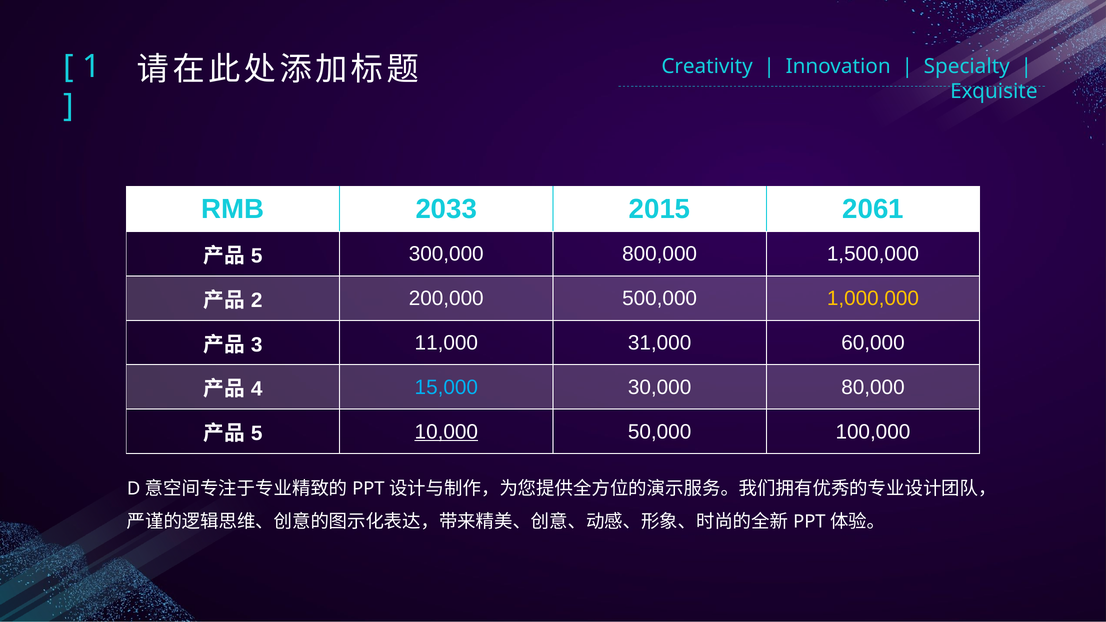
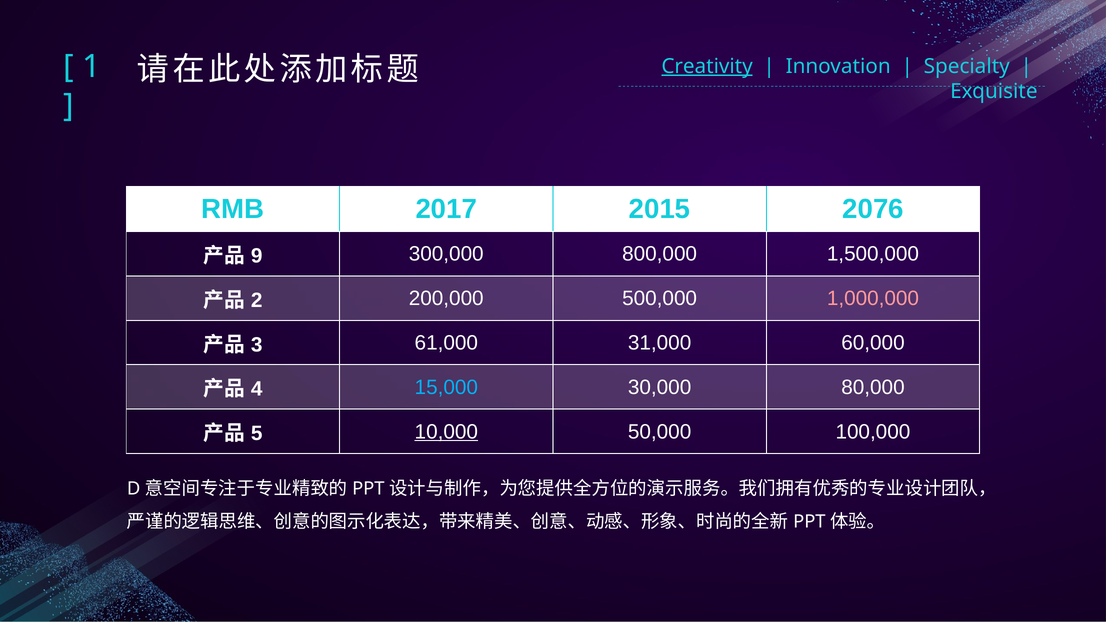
Creativity underline: none -> present (707, 66)
2033: 2033 -> 2017 (446, 209)
2061: 2061 -> 2076 (873, 209)
5: 5 -> 9 (257, 256)
1,000,000 colour: yellow -> pink (873, 299)
11,000: 11,000 -> 61,000 (446, 343)
